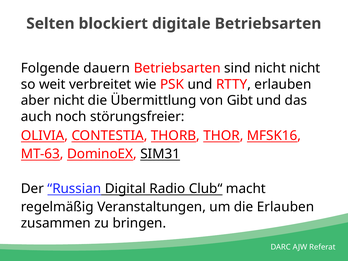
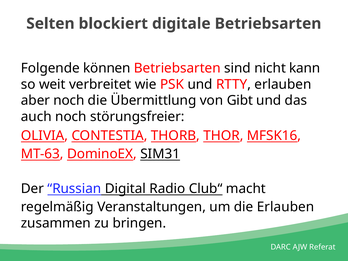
dauern: dauern -> können (107, 68)
nicht nicht: nicht -> kann (305, 68)
aber nicht: nicht -> noch (69, 101)
